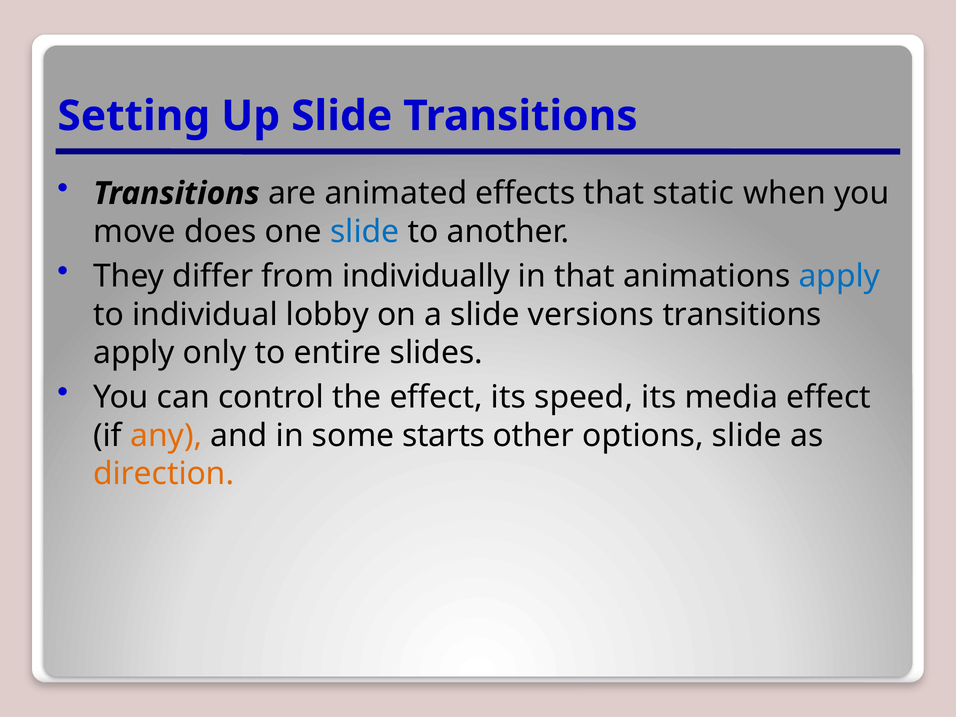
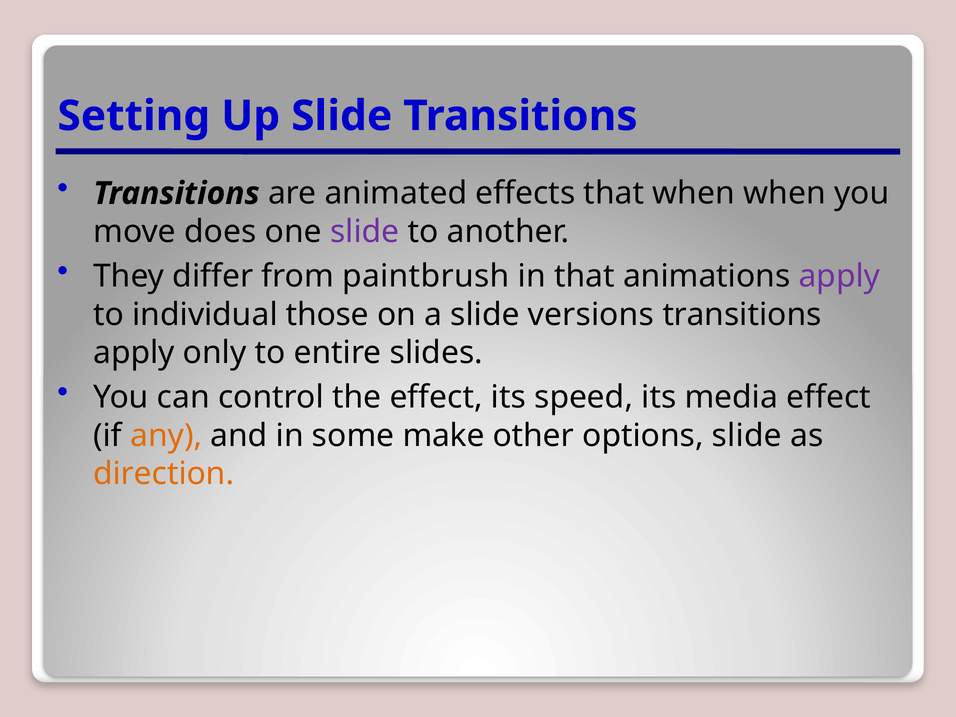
that static: static -> when (694, 193)
slide colour: blue -> purple (365, 232)
individually: individually -> paintbrush (426, 276)
apply colour: blue -> purple (839, 276)
lobby: lobby -> those (327, 315)
starts: starts -> make (444, 436)
